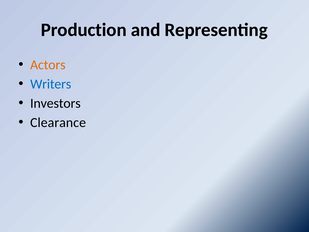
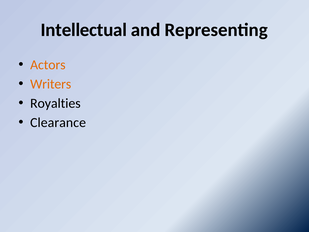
Production: Production -> Intellectual (84, 30)
Writers colour: blue -> orange (51, 84)
Investors: Investors -> Royalties (55, 103)
